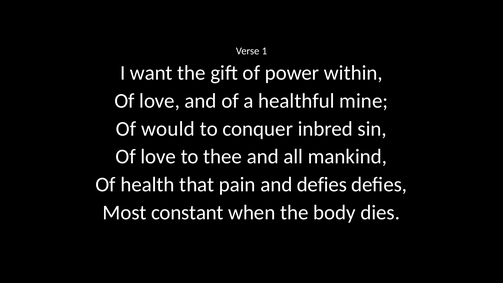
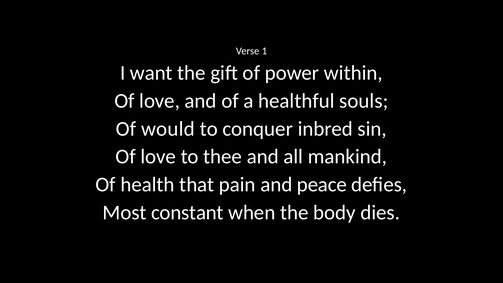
mine: mine -> souls (364, 101)
and defies: defies -> peace (322, 185)
